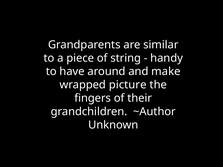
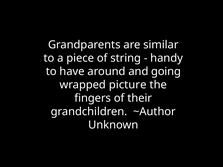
make: make -> going (166, 72)
